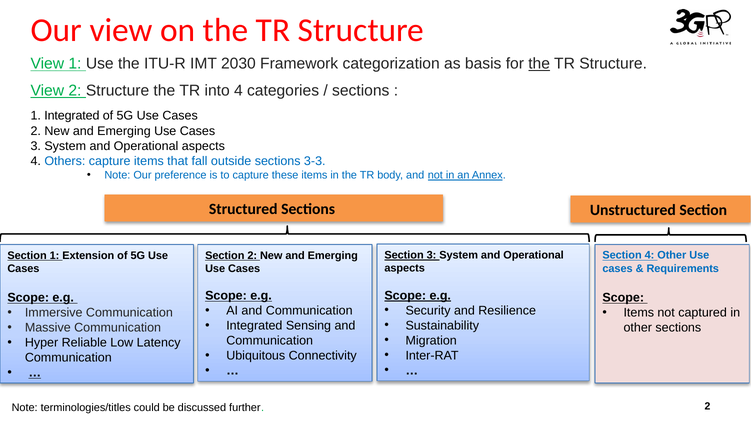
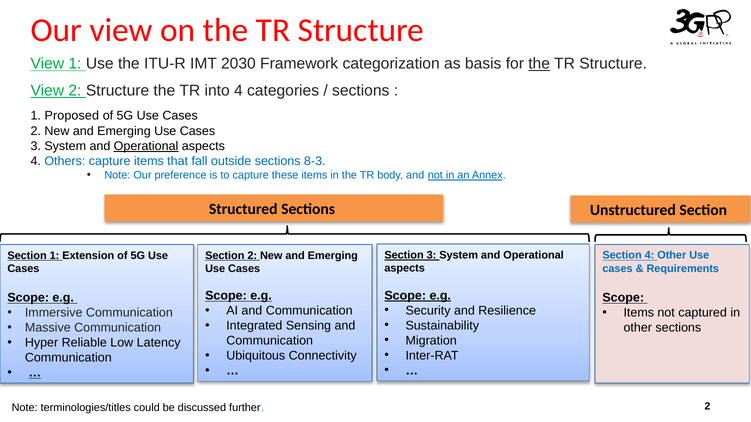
1 Integrated: Integrated -> Proposed (72, 116)
Operational underline: none -> present (146, 146)
3-3: 3-3 -> 8-3 (315, 161)
